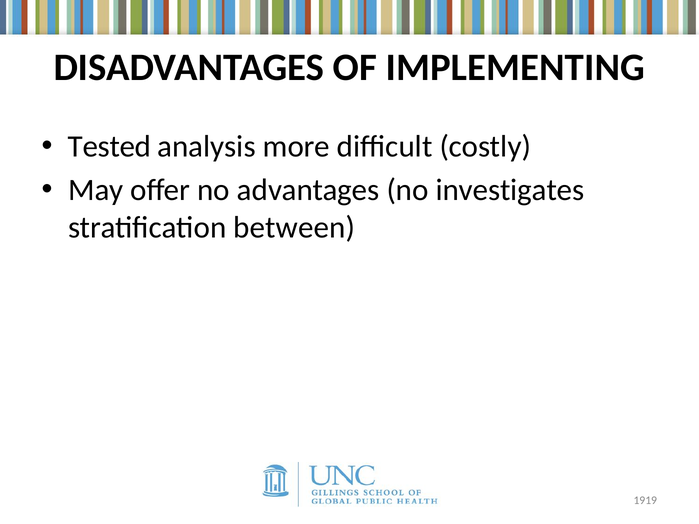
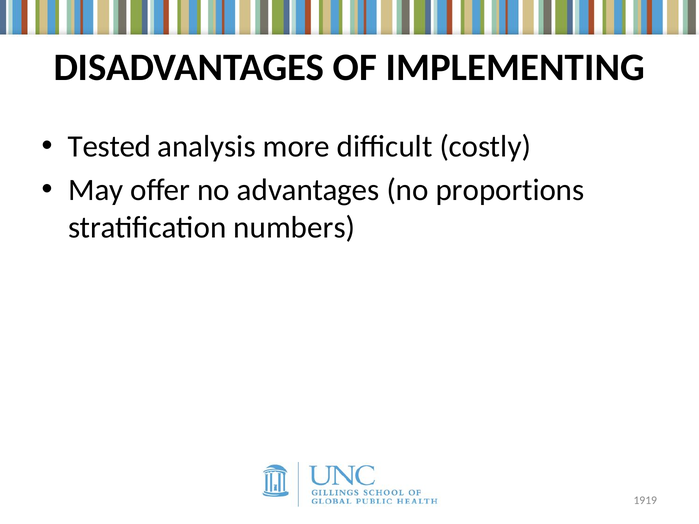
investigates: investigates -> proportions (510, 190)
between: between -> numbers (294, 227)
